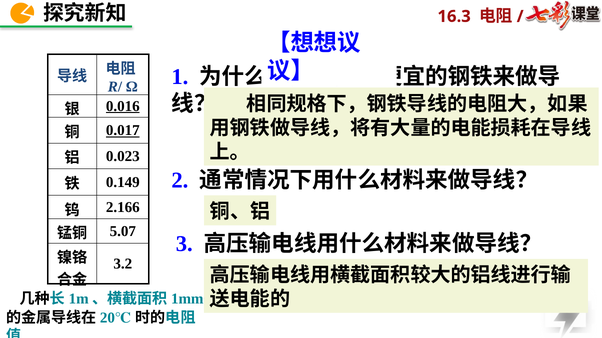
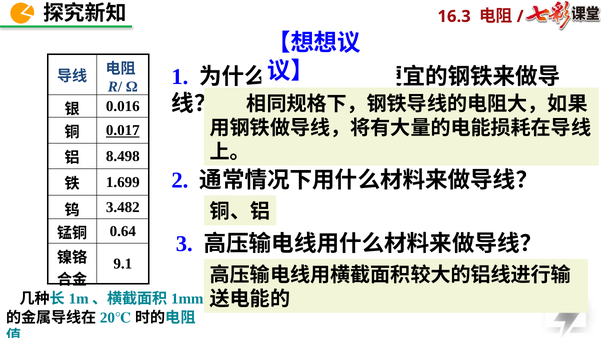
0.016 underline: present -> none (123, 106)
0.023: 0.023 -> 8.498 (123, 156)
0.149: 0.149 -> 1.699 (123, 182)
2.166: 2.166 -> 3.482 (123, 208)
5.07: 5.07 -> 0.64 (123, 232)
3.2: 3.2 -> 9.1 (123, 264)
